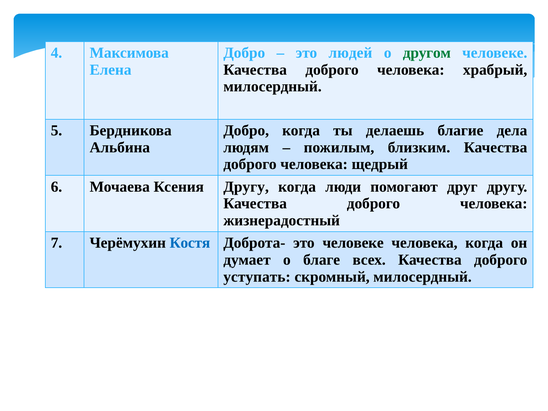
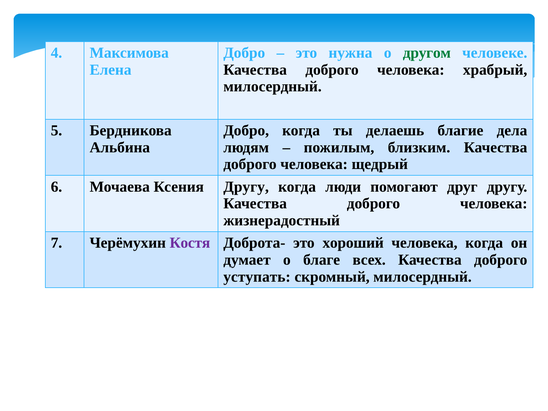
людей: людей -> нужна (350, 53)
Костя colour: blue -> purple (190, 243)
это человеке: человеке -> хороший (353, 243)
